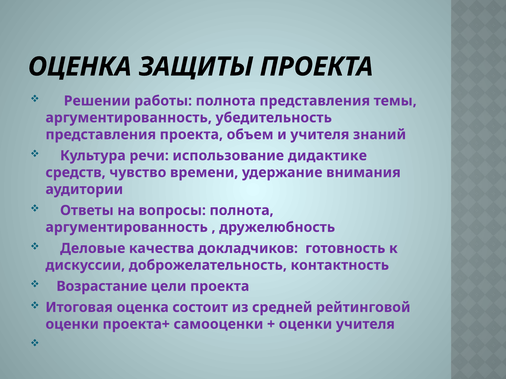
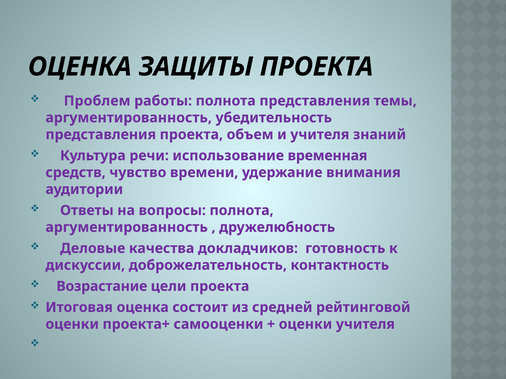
Решении: Решении -> Проблем (97, 101)
дидактике: дидактике -> временная (328, 156)
